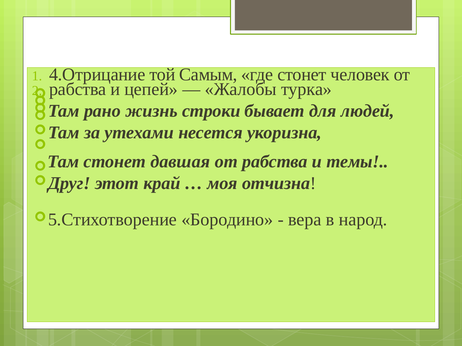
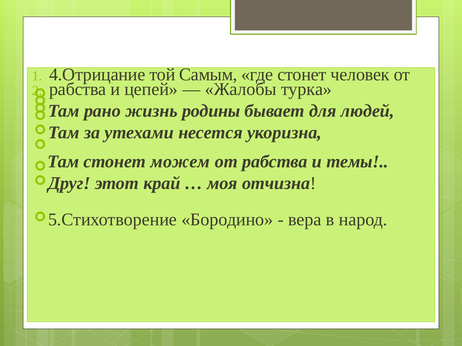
строки: строки -> родины (211, 111)
давшая: давшая -> можем (180, 162)
